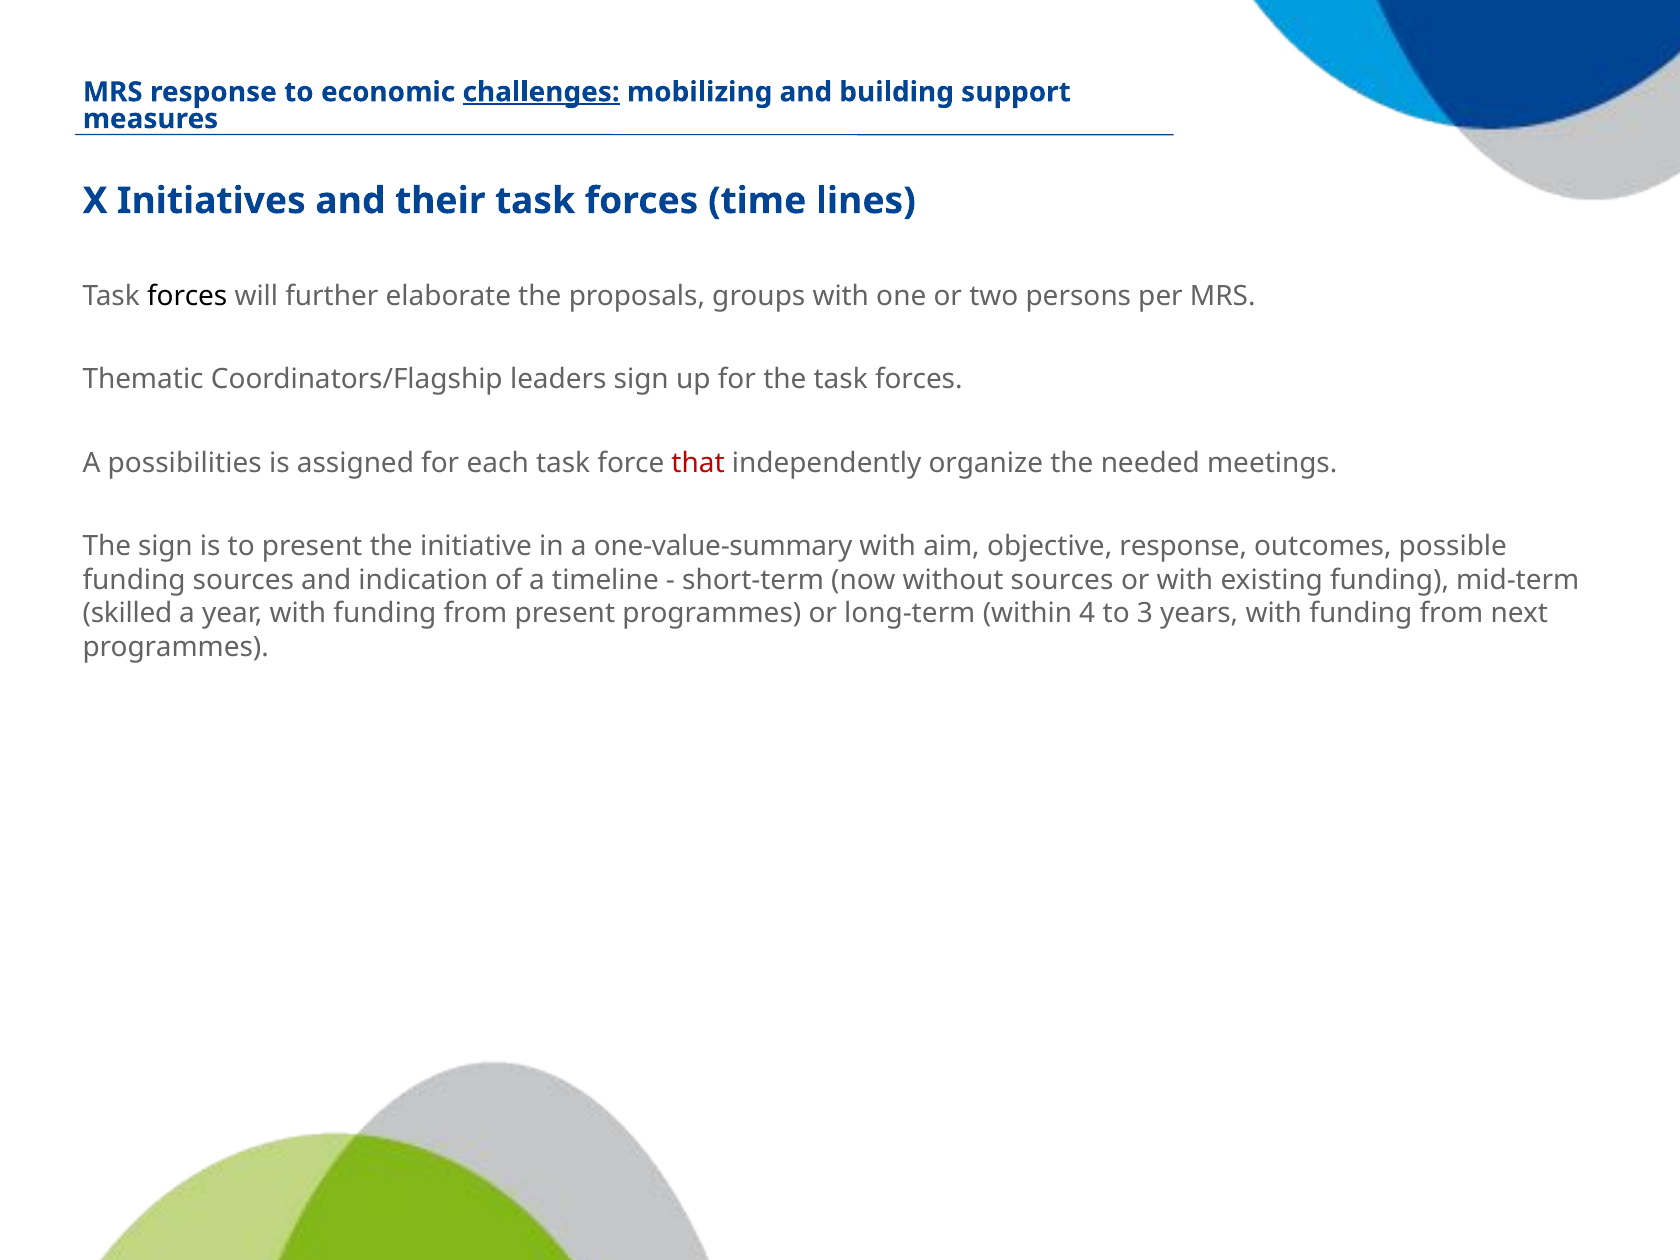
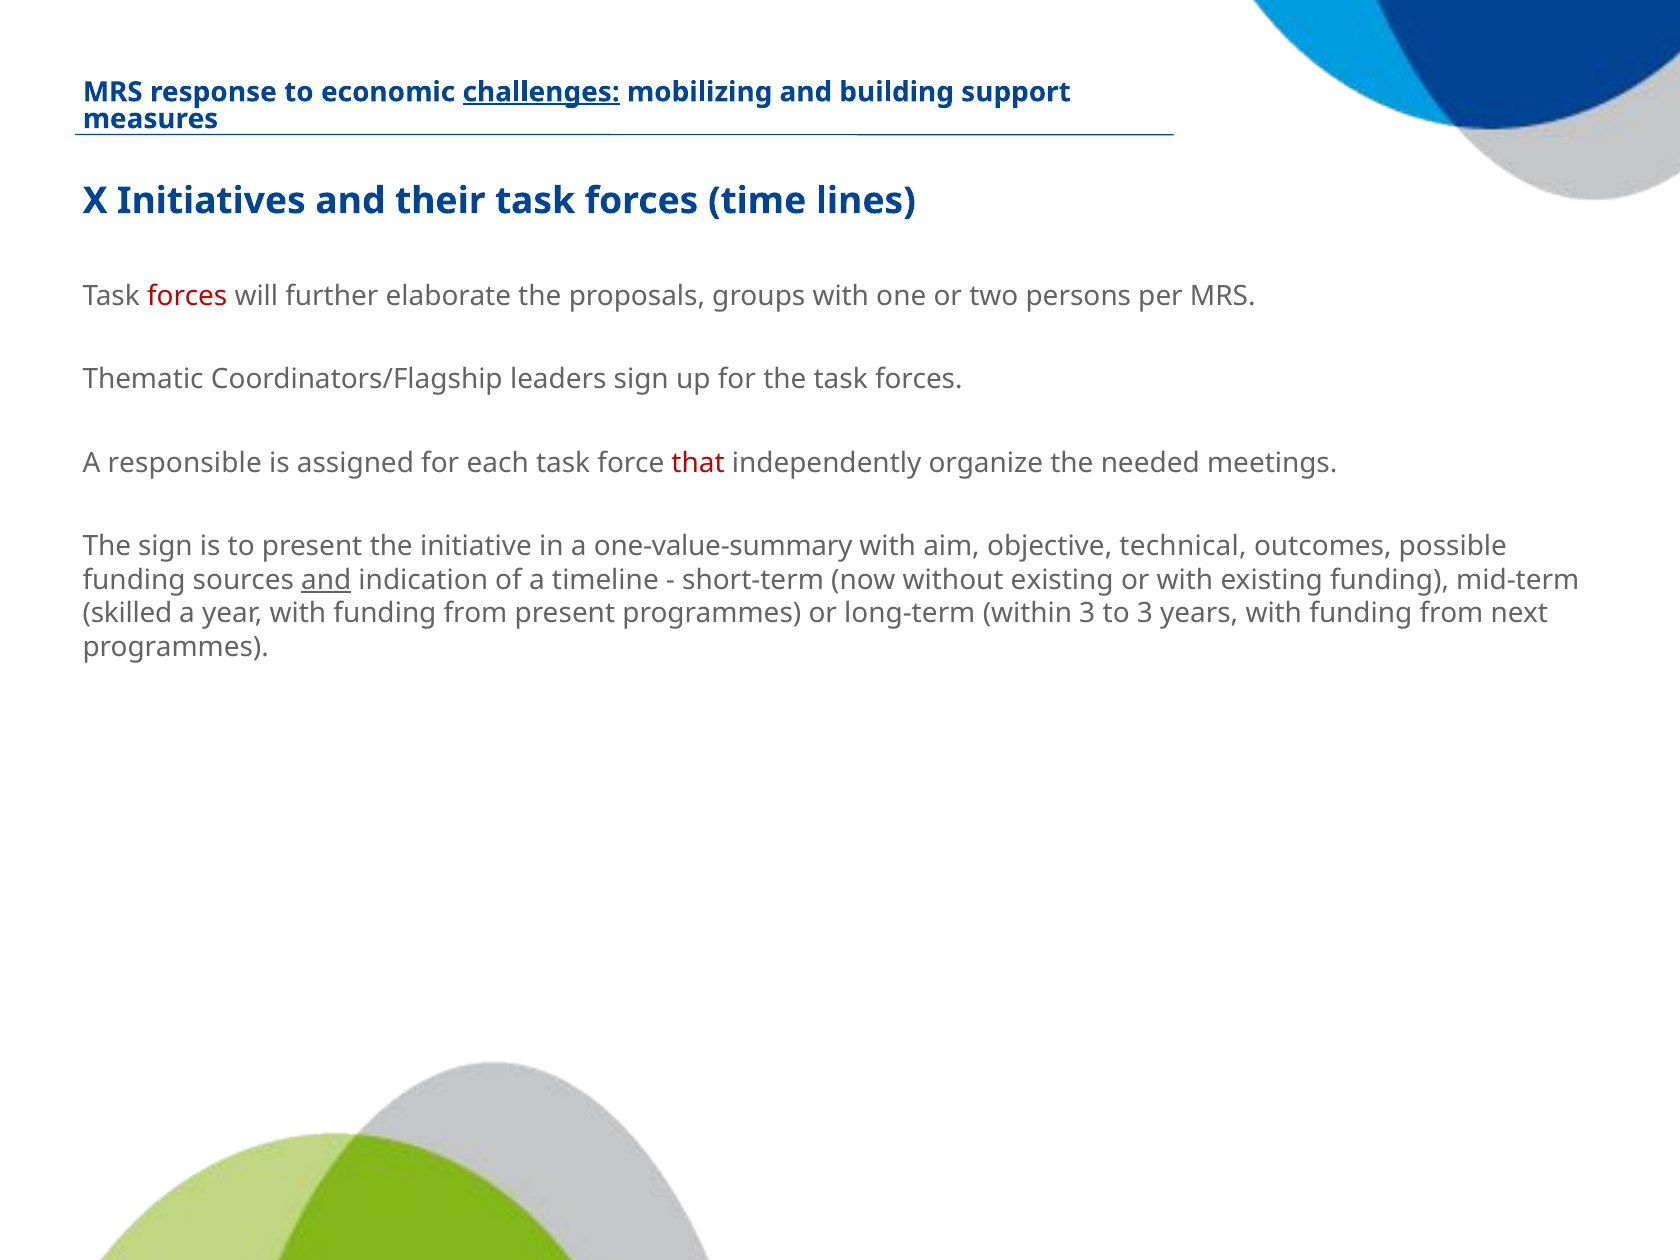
forces colour: black -> red (187, 296)
possibilities: possibilities -> responsible (185, 463)
objective response: response -> technical (1183, 546)
and underline: none -> present (326, 580)
without sources: sources -> existing (1062, 580)
within 4: 4 -> 3 (1087, 614)
